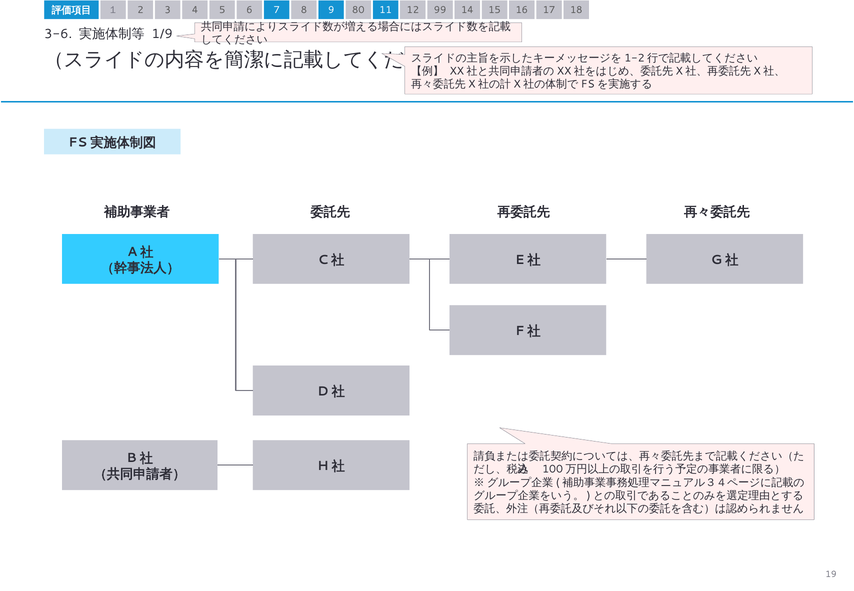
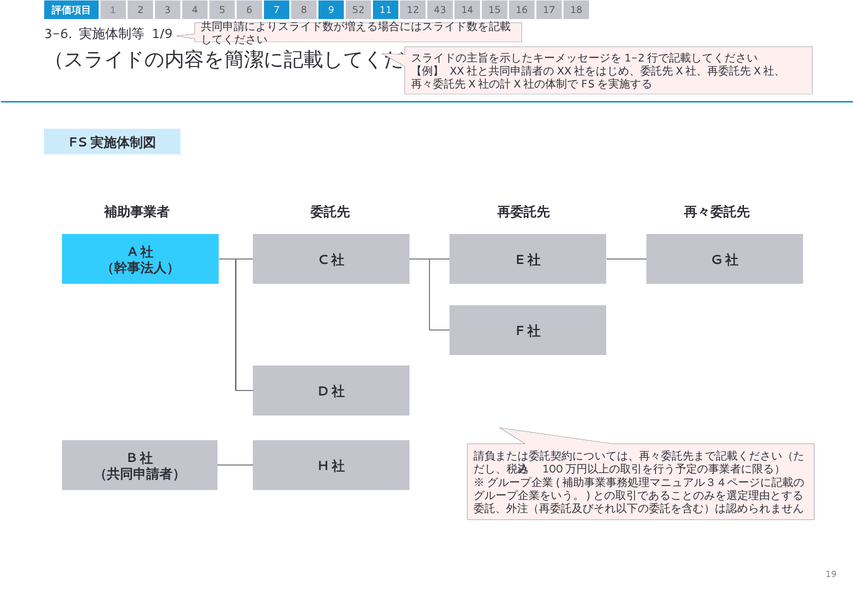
80: 80 -> 52 (358, 10)
99: 99 -> 43 (440, 10)
